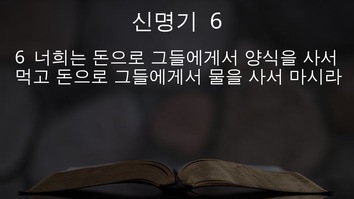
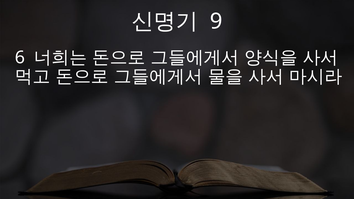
6: 6 -> 9 (216, 21)
